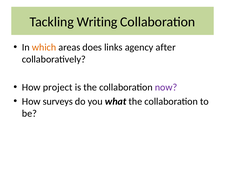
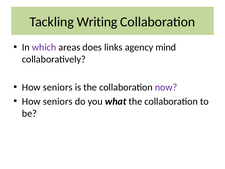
which colour: orange -> purple (44, 47)
after: after -> mind (166, 47)
project: project -> seniors (58, 87)
surveys: surveys -> seniors (58, 101)
